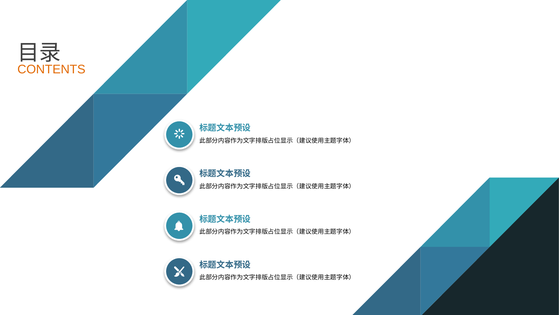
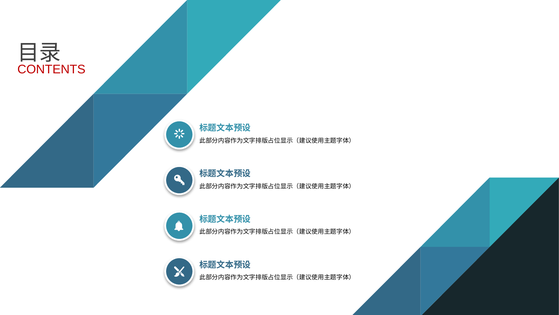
CONTENTS colour: orange -> red (51, 69)
